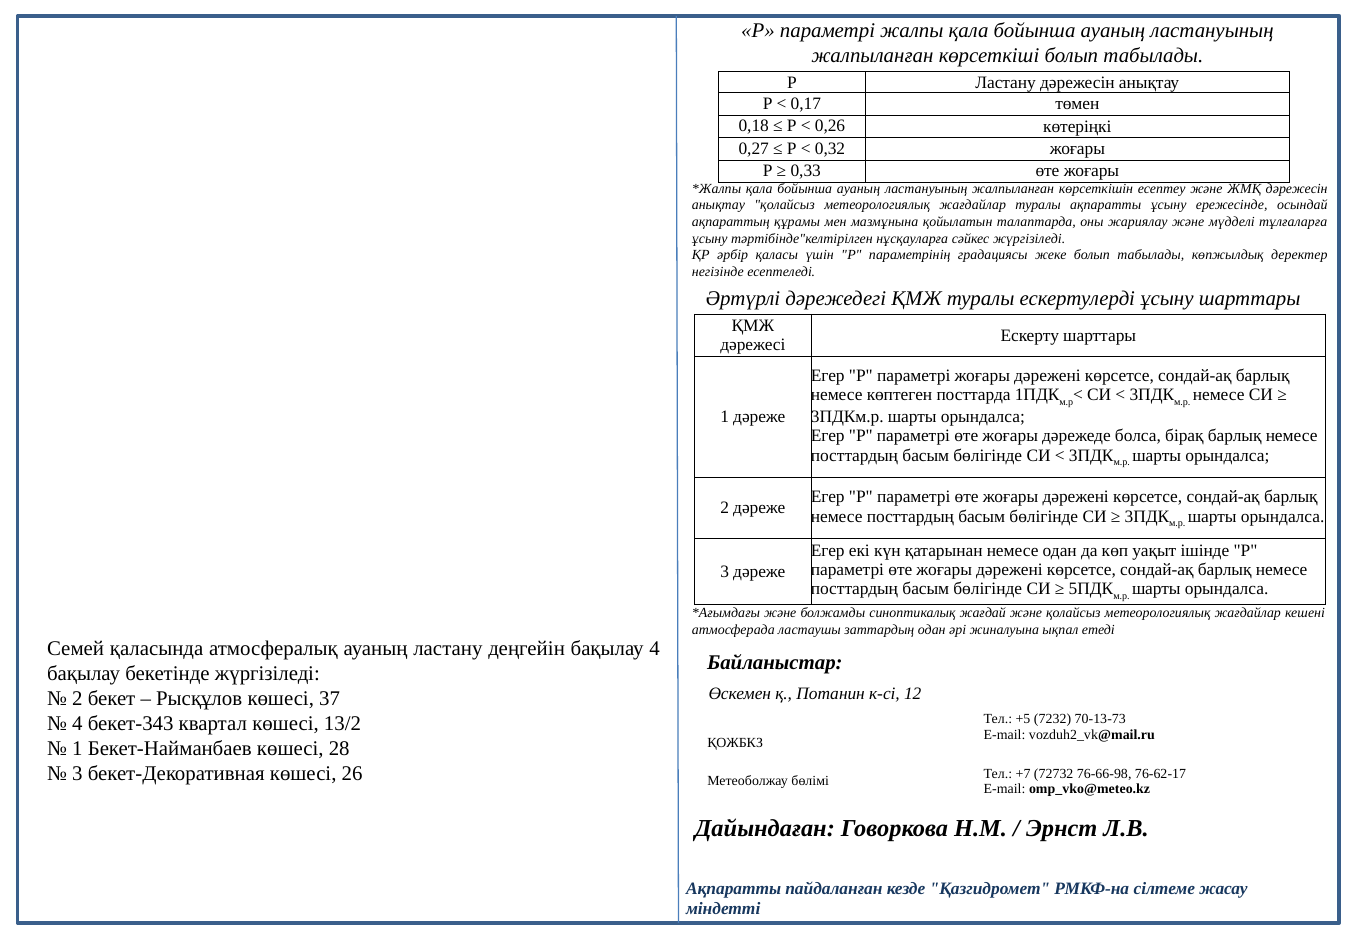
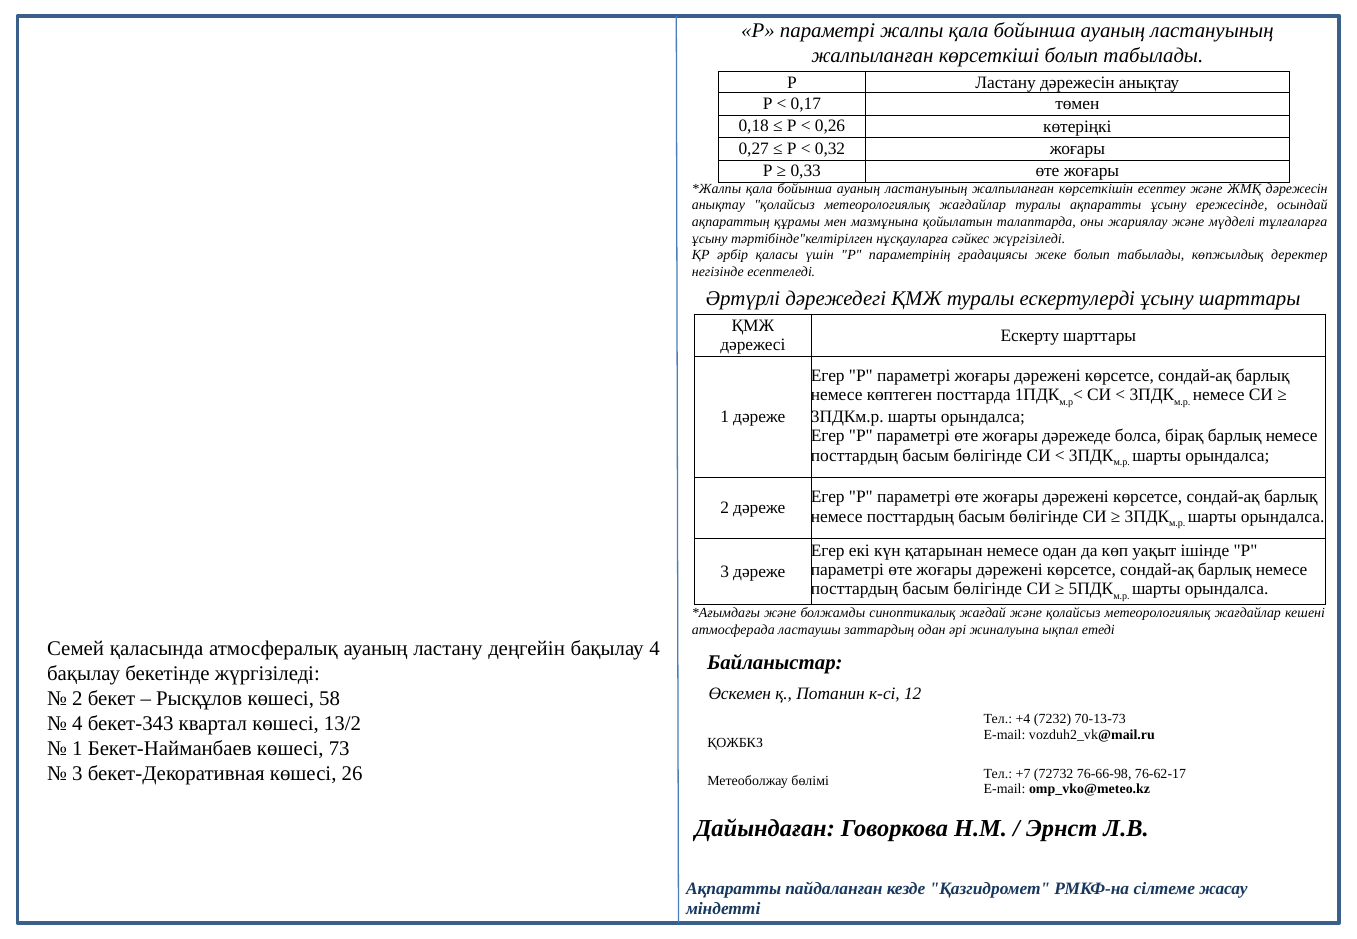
37: 37 -> 58 (330, 699)
+5: +5 -> +4 (1023, 720)
28: 28 -> 73 (339, 749)
